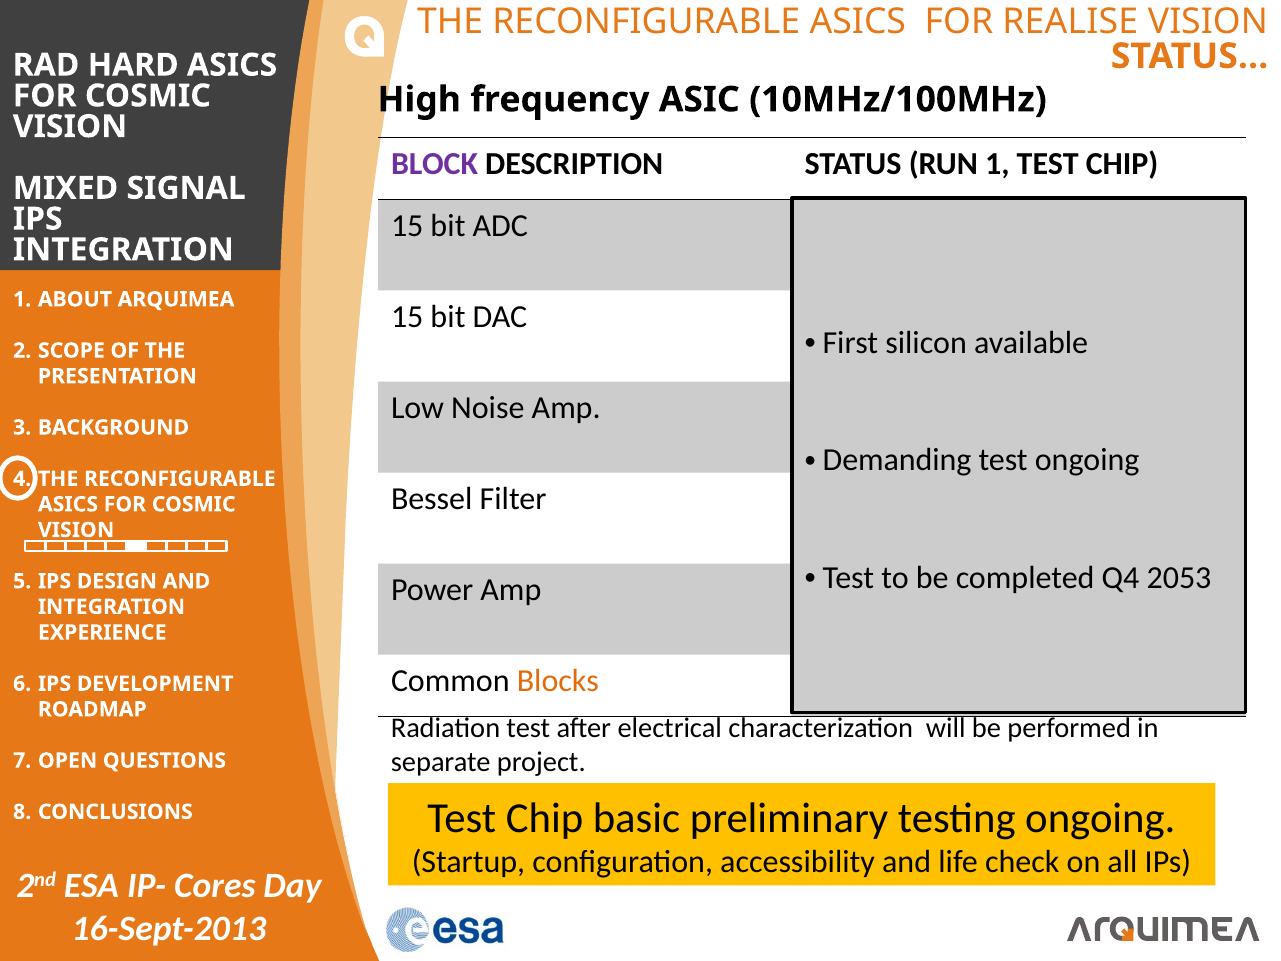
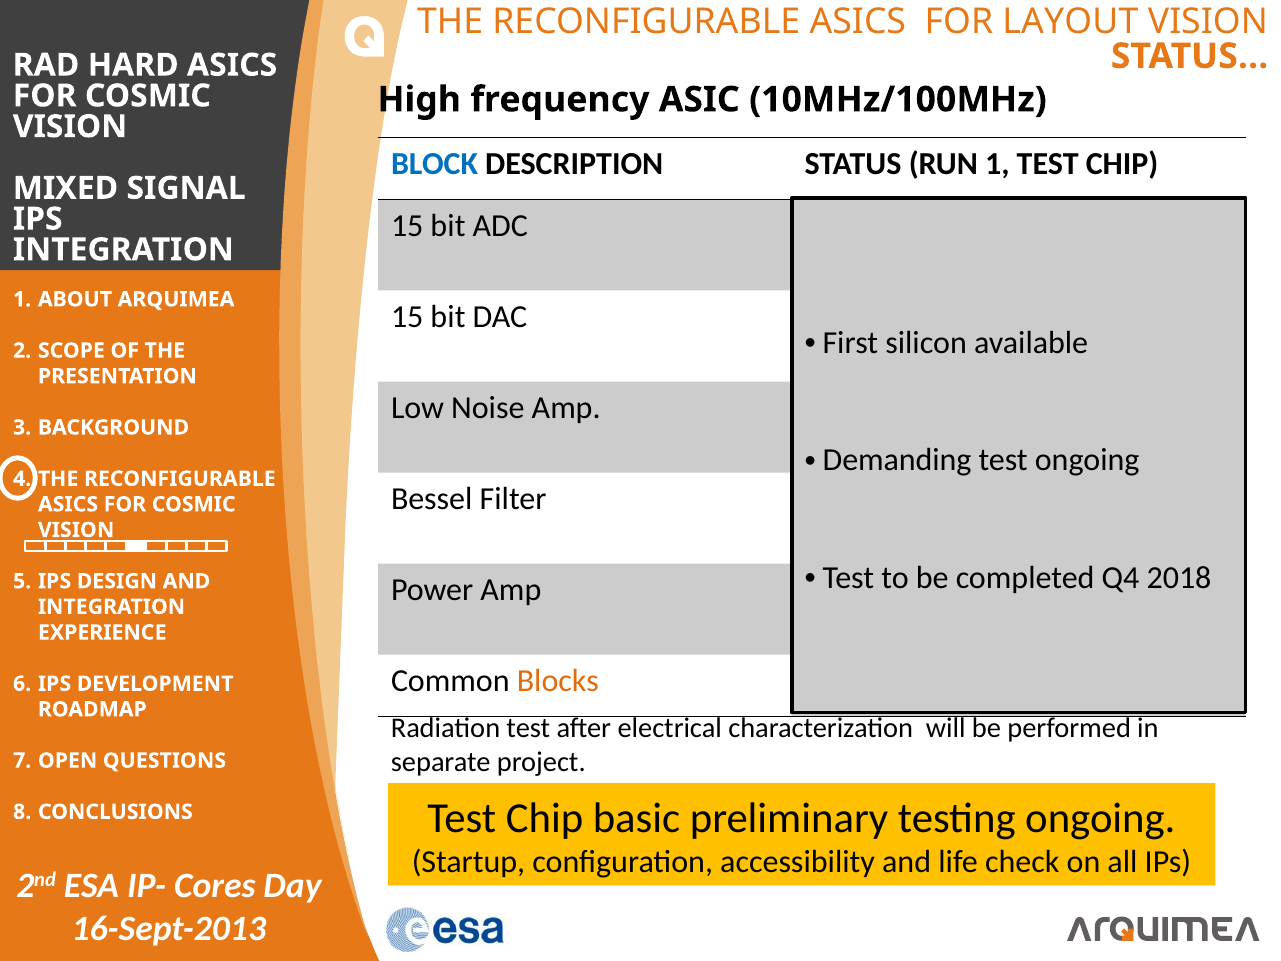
REALISE: REALISE -> LAYOUT (1070, 22)
BLOCK colour: purple -> blue (435, 164)
2053: 2053 -> 2018 (1179, 577)
